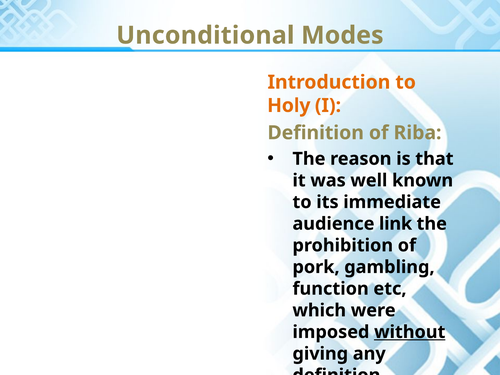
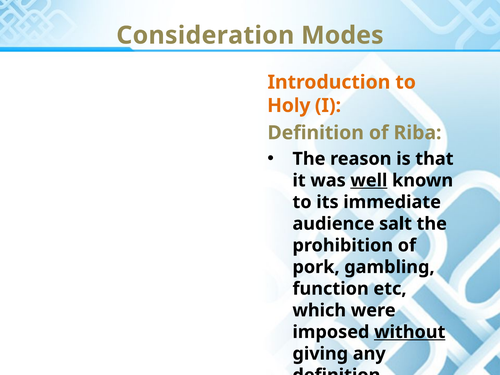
Unconditional: Unconditional -> Consideration (205, 35)
well underline: none -> present (369, 180)
link: link -> salt (396, 224)
